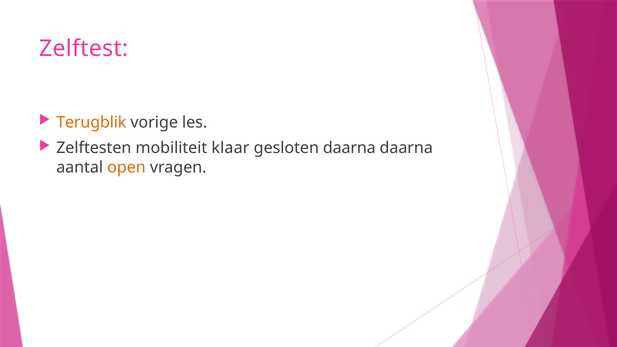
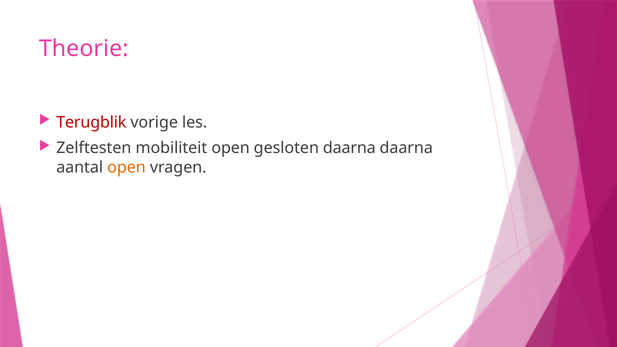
Zelftest: Zelftest -> Theorie (84, 49)
Terugblik colour: orange -> red (91, 122)
mobiliteit klaar: klaar -> open (231, 148)
